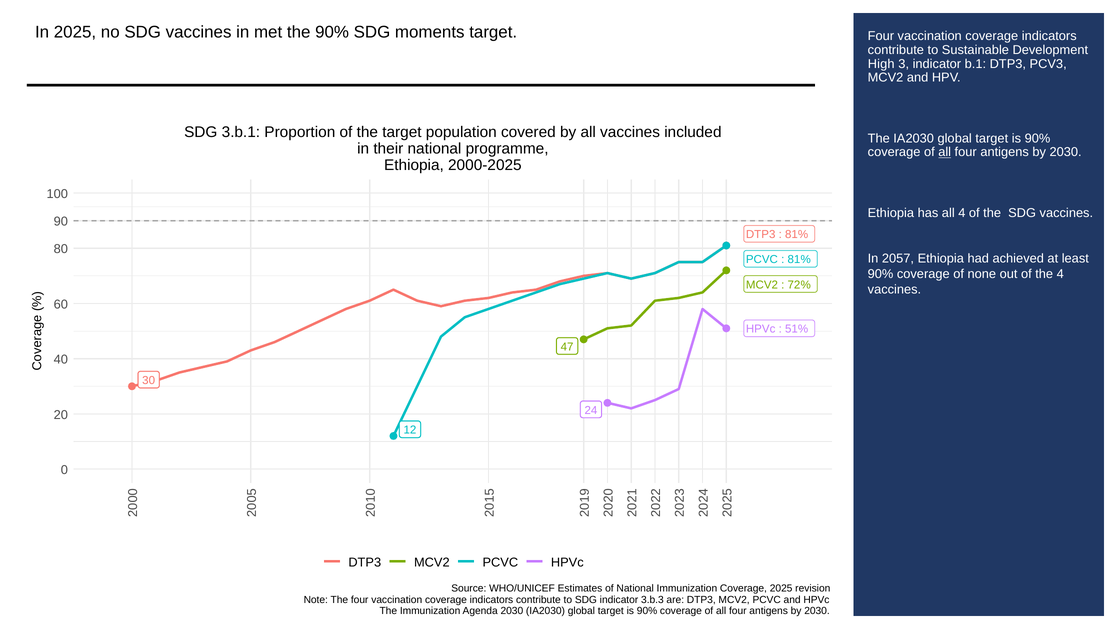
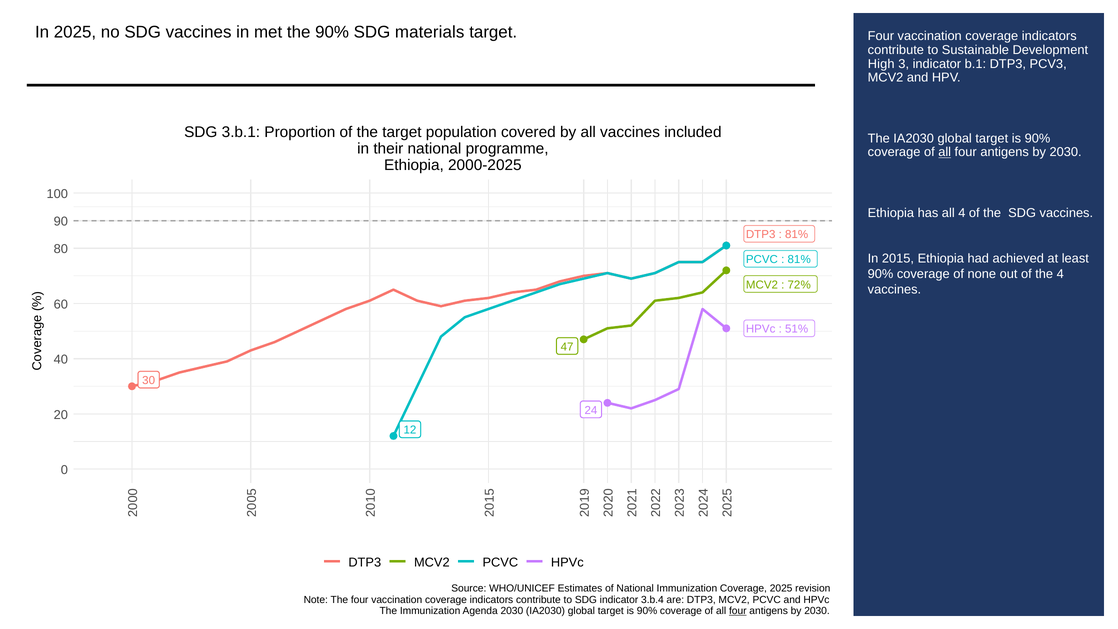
moments: moments -> materials (430, 32)
2057: 2057 -> 2015 (898, 259)
3.b.3: 3.b.3 -> 3.b.4 (652, 600)
four underline: none -> present (738, 611)
